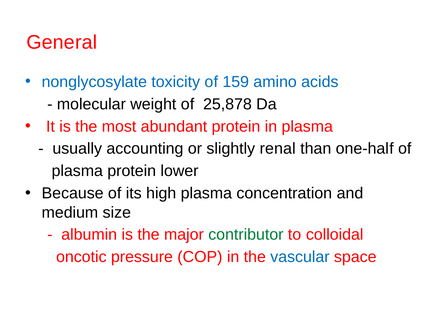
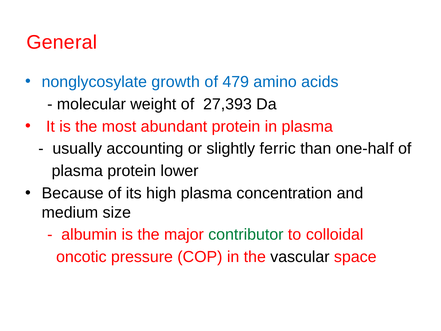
toxicity: toxicity -> growth (176, 82)
159: 159 -> 479 (236, 82)
25,878: 25,878 -> 27,393 (227, 104)
renal: renal -> ferric (278, 149)
vascular colour: blue -> black (300, 257)
